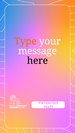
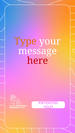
here colour: black -> red (37, 61)
